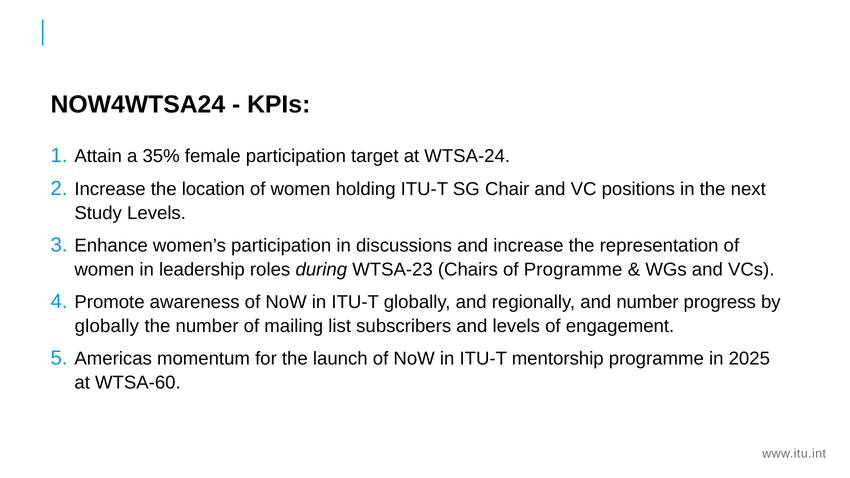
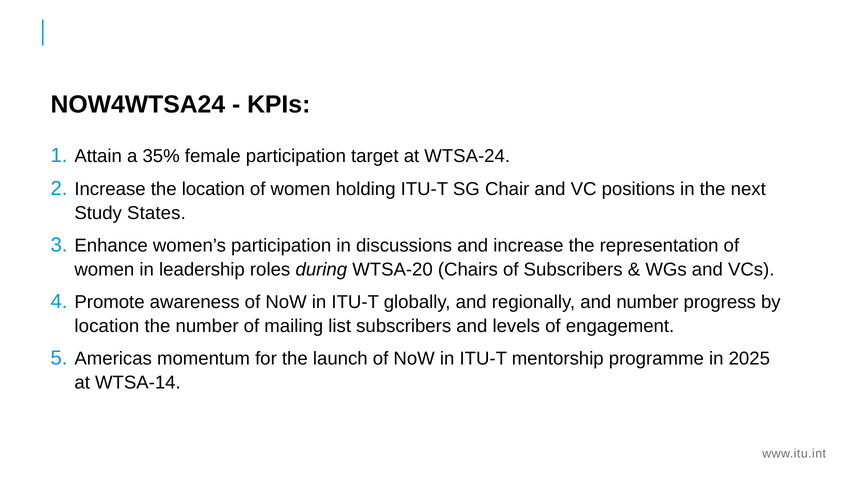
Study Levels: Levels -> States (156, 213)
WTSA-23: WTSA-23 -> WTSA-20 (393, 270)
of Programme: Programme -> Subscribers (573, 270)
globally: globally -> location (107, 326)
WTSA-60: WTSA-60 -> WTSA-14 (138, 383)
